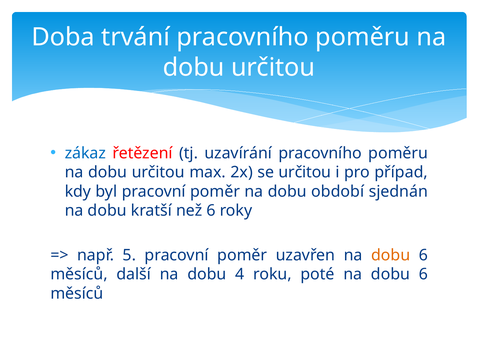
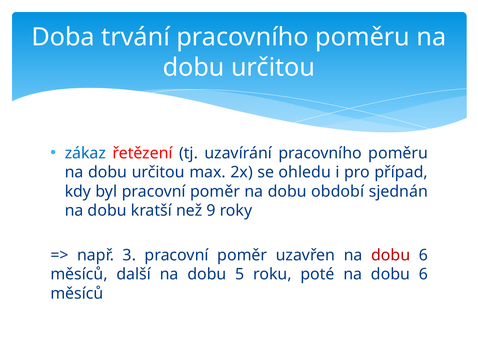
se určitou: určitou -> ohledu (305, 172)
než 6: 6 -> 9 (211, 210)
5: 5 -> 3 (129, 255)
dobu colour: orange -> red (391, 255)
4: 4 -> 5 (240, 274)
